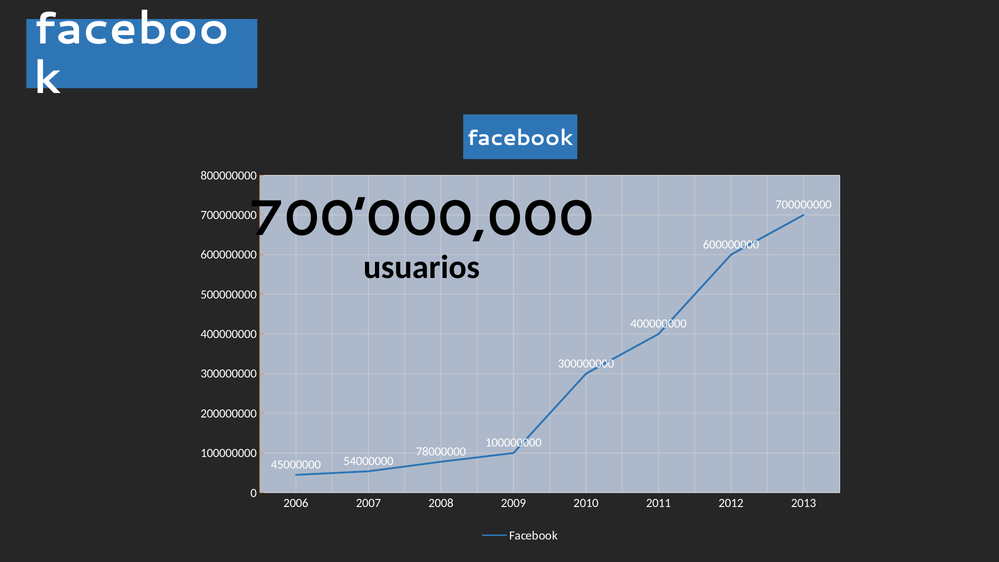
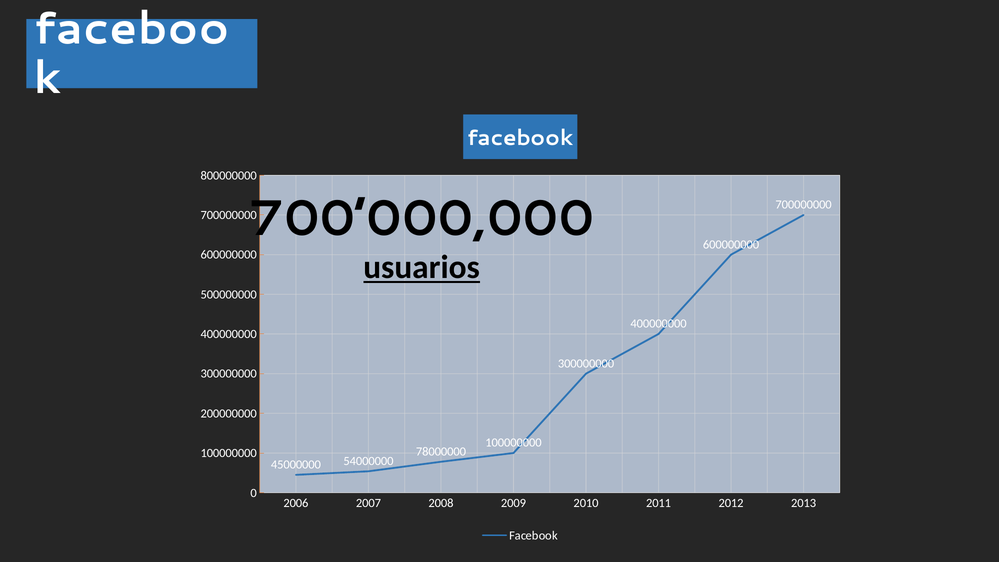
usuarios underline: none -> present (422, 267)
